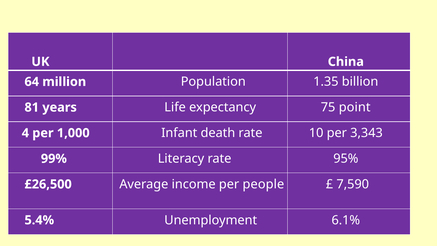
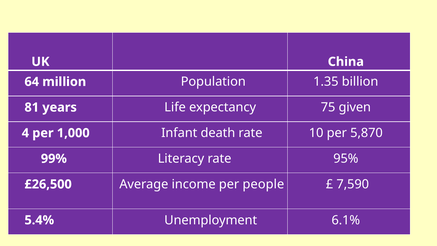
point: point -> given (355, 107)
3,343: 3,343 -> 5,870 (366, 133)
